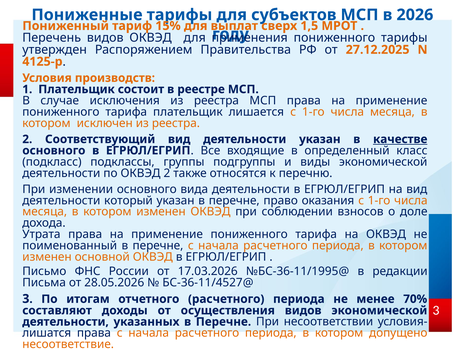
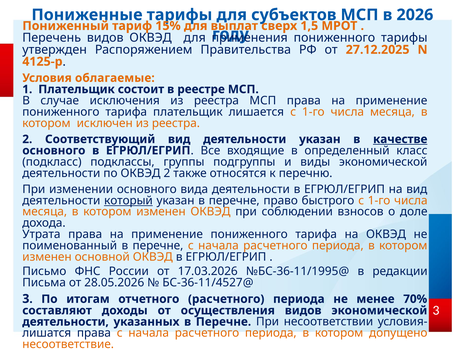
производств: производств -> облагаемые (115, 78)
который underline: none -> present (128, 200)
оказания: оказания -> быстрого (328, 200)
